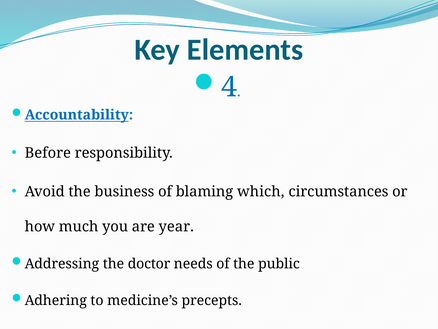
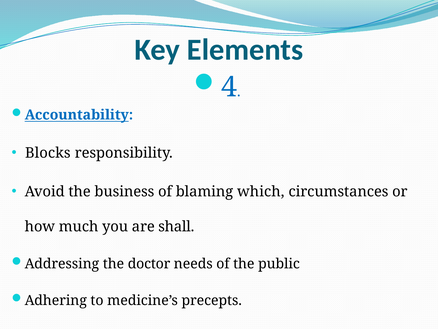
Before: Before -> Blocks (48, 153)
year: year -> shall (176, 226)
